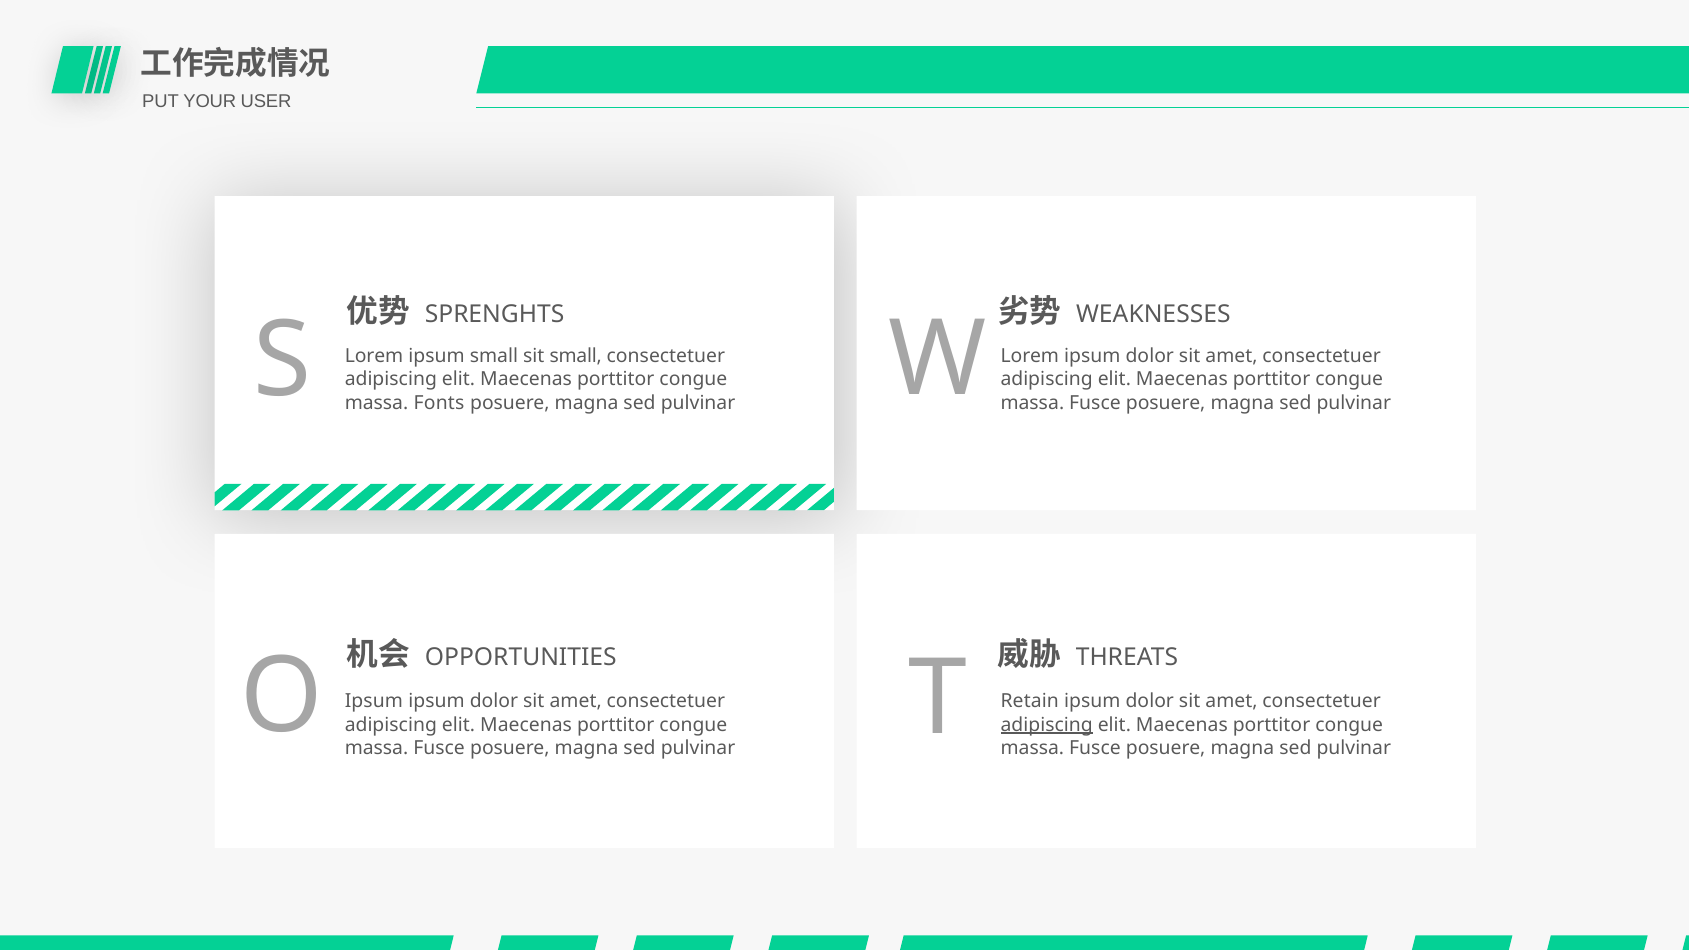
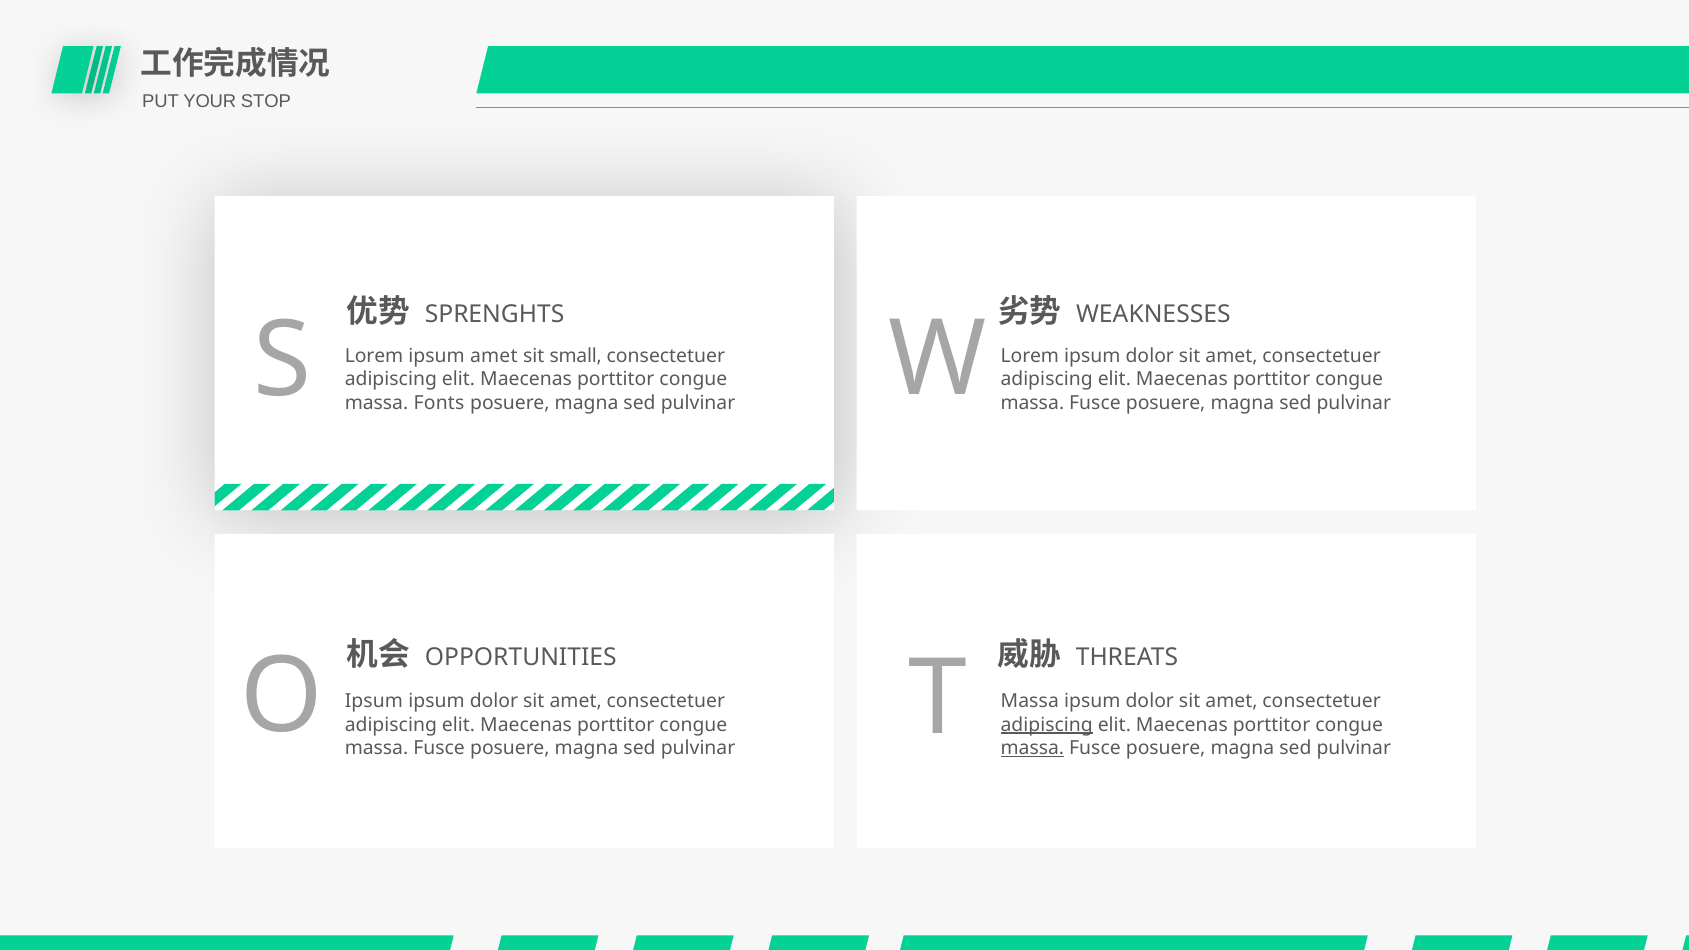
USER: USER -> STOP (266, 101)
ipsum small: small -> amet (494, 356)
Retain: Retain -> Massa (1030, 701)
massa underline: none -> present (1032, 748)
